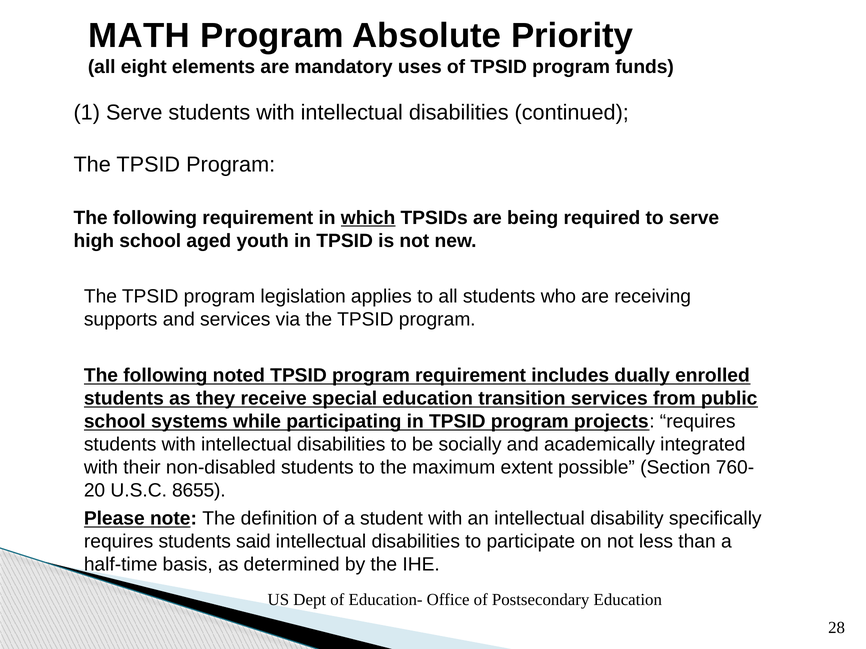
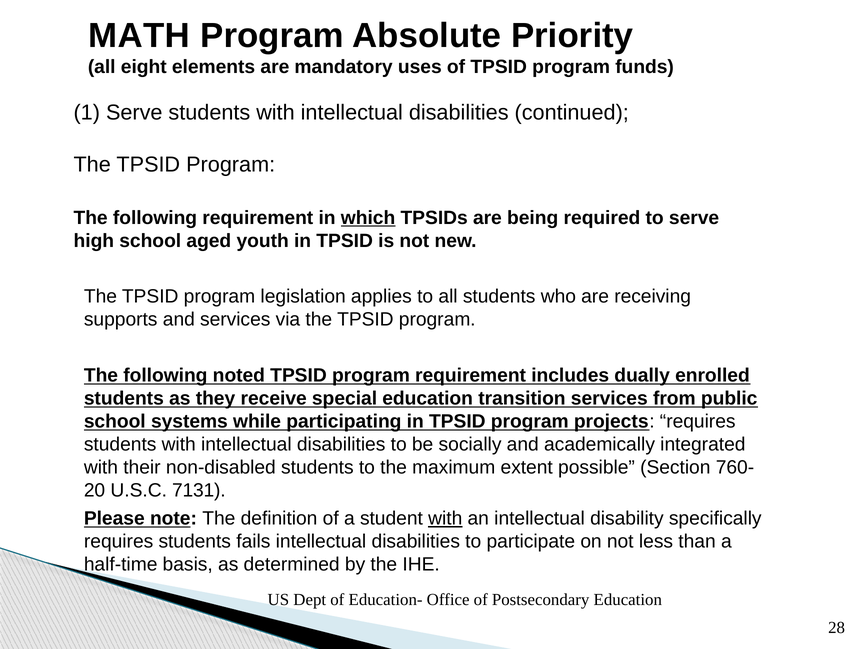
8655: 8655 -> 7131 (199, 491)
with underline: none -> present (445, 519)
said: said -> fails (253, 542)
